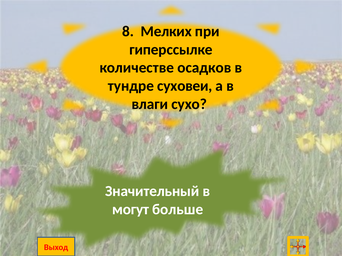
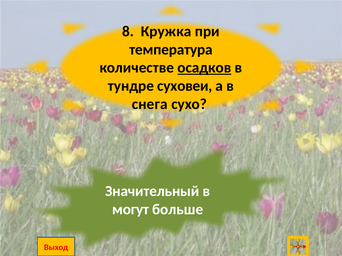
Мелких: Мелких -> Кружка (166, 31)
гиперссылке: гиперссылке -> температура (171, 50)
осадков underline: none -> present (204, 68)
влаги: влаги -> снега (150, 104)
